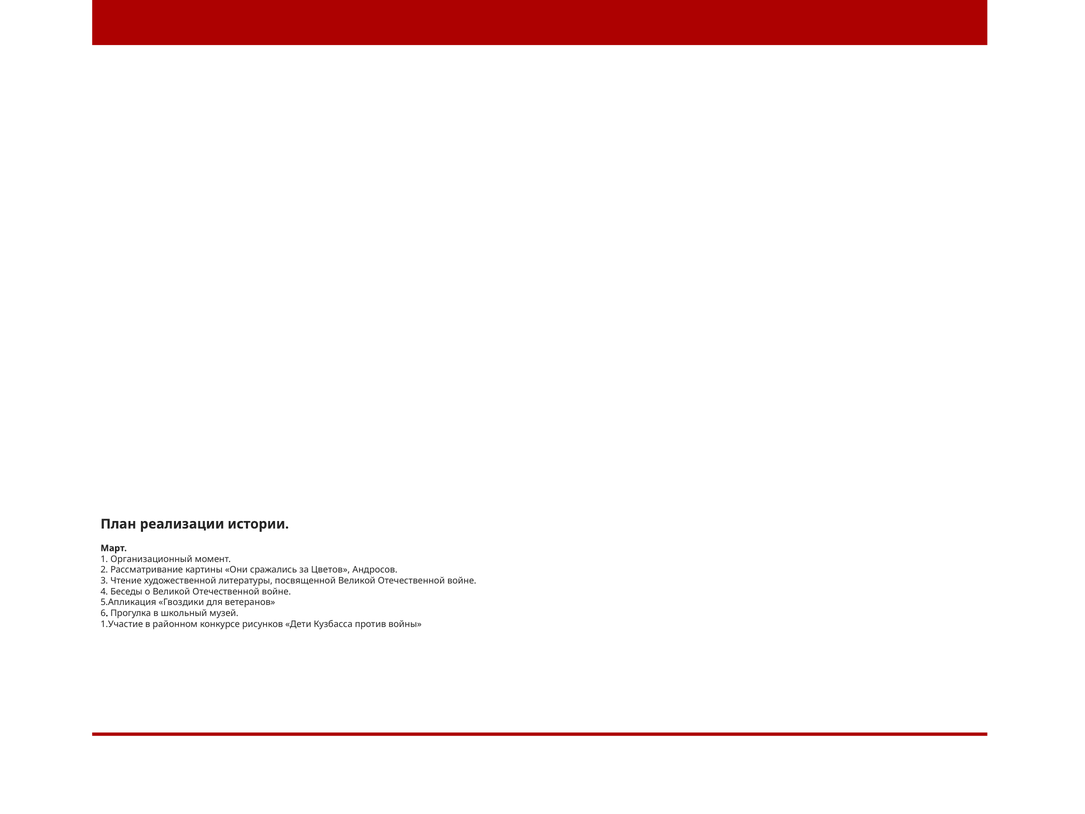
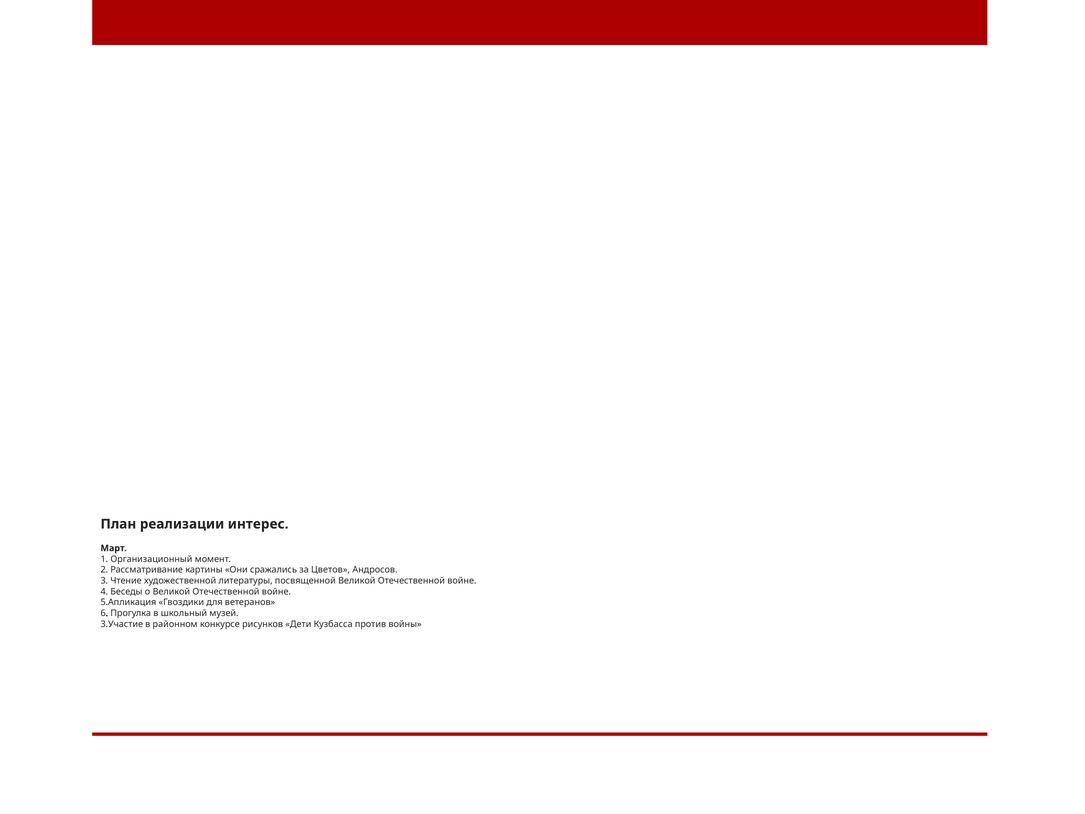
истории: истории -> интерес (258, 524)
1.Участие: 1.Участие -> 3.Участие (122, 624)
